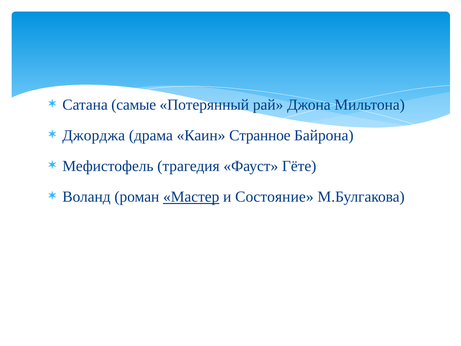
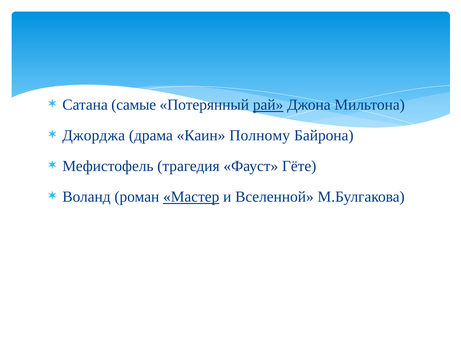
рай underline: none -> present (268, 105)
Странное: Странное -> Полному (260, 135)
Состояние: Состояние -> Вселенной (274, 197)
